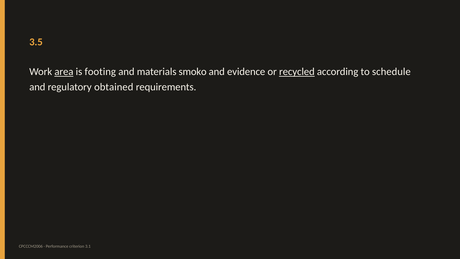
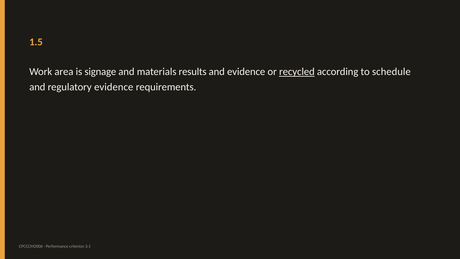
3.5: 3.5 -> 1.5 (36, 42)
area underline: present -> none (64, 72)
footing: footing -> signage (100, 72)
smoko: smoko -> results (193, 72)
regulatory obtained: obtained -> evidence (114, 87)
